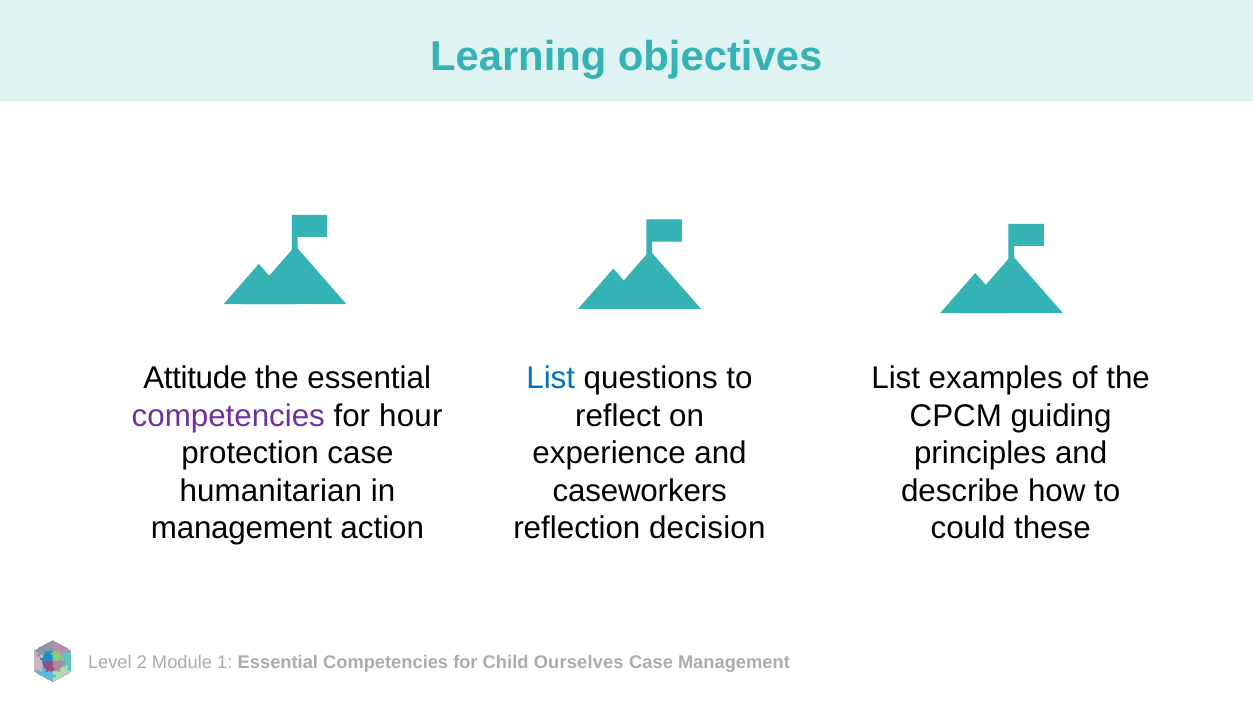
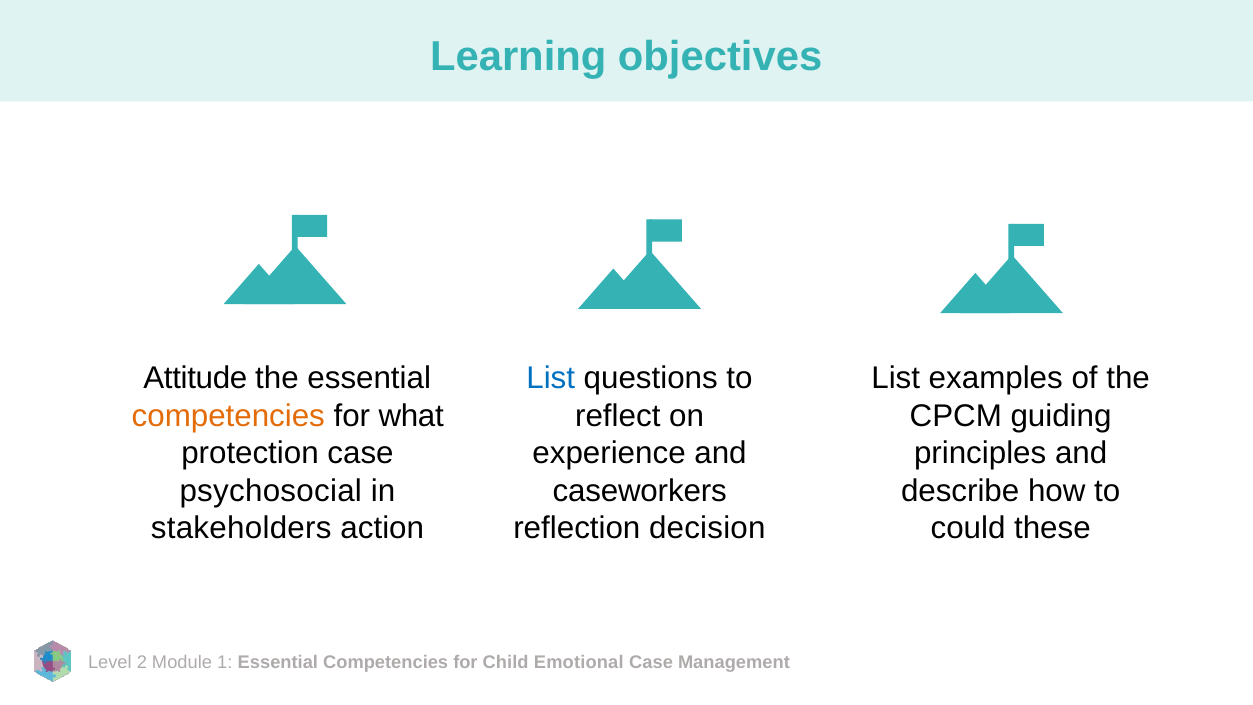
competencies colour: purple -> orange (228, 416)
hour: hour -> what (411, 416)
humanitarian: humanitarian -> psychosocial (271, 491)
management: management -> stakeholders (241, 528)
Ourselves: Ourselves -> Emotional (579, 662)
